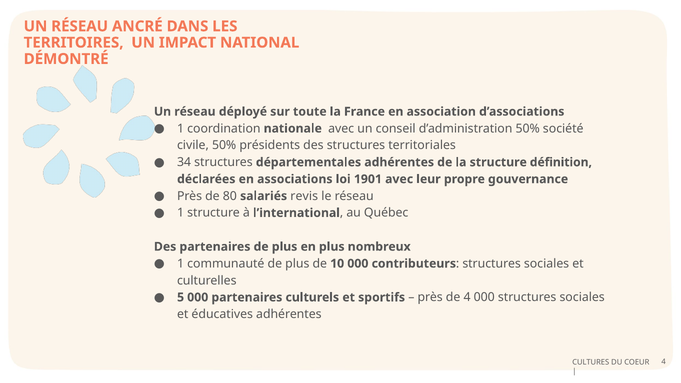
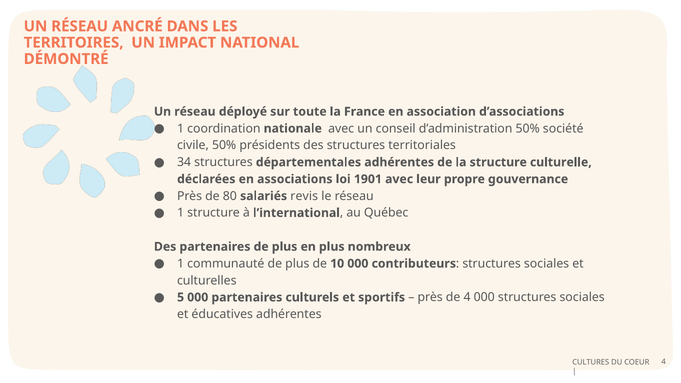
définition: définition -> culturelle (561, 162)
